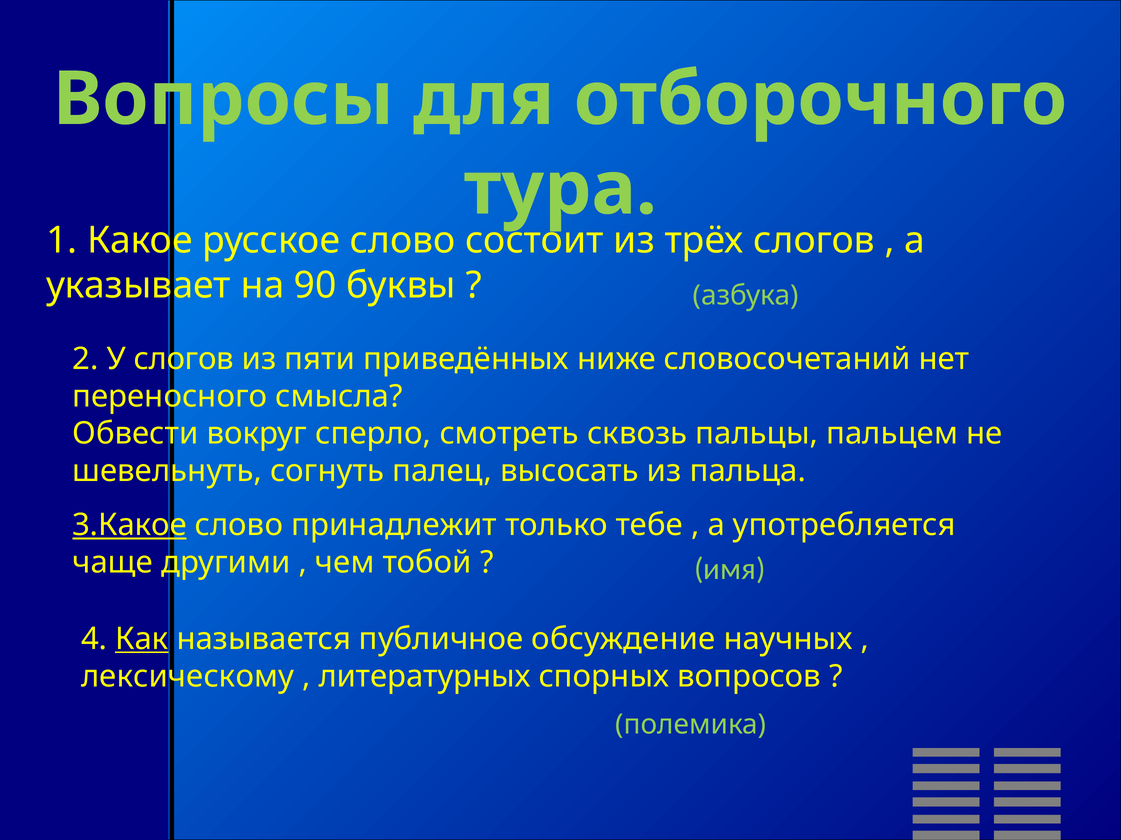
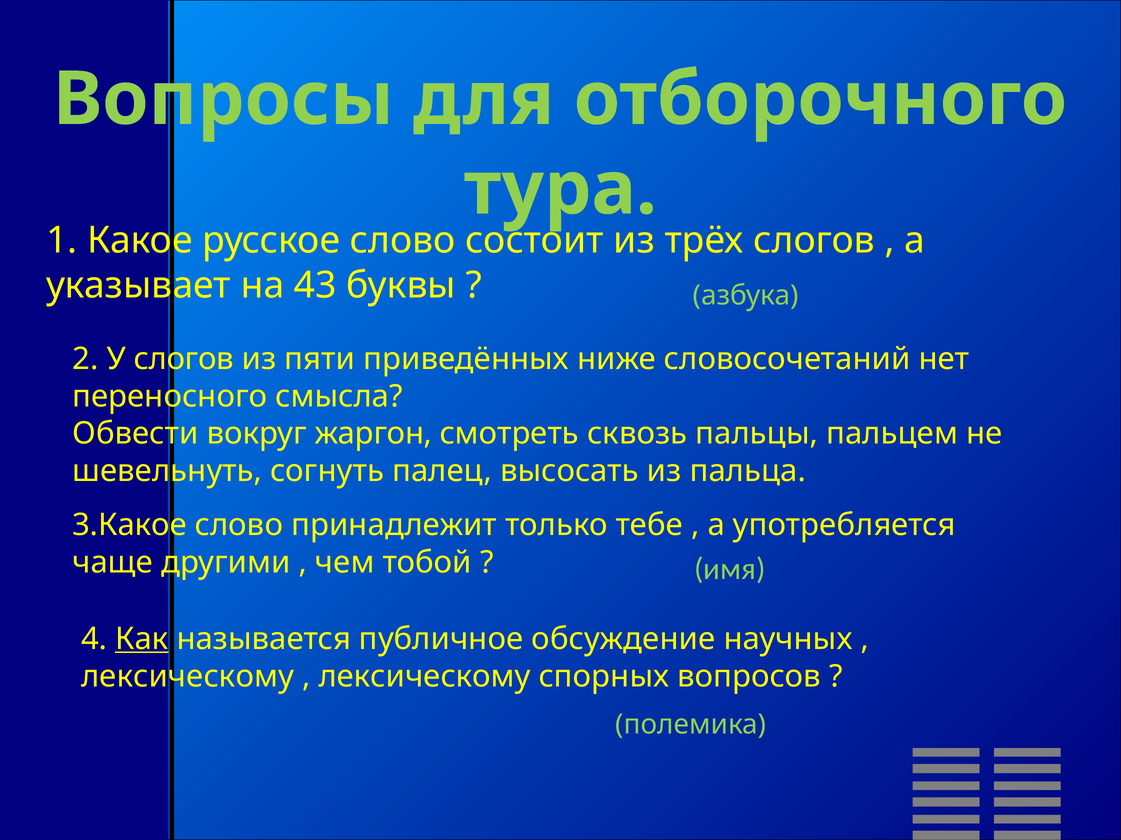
90: 90 -> 43 (315, 286)
сперло: сперло -> жаргон (373, 434)
3.Какое underline: present -> none (130, 526)
литературных: литературных -> лексическому (425, 677)
